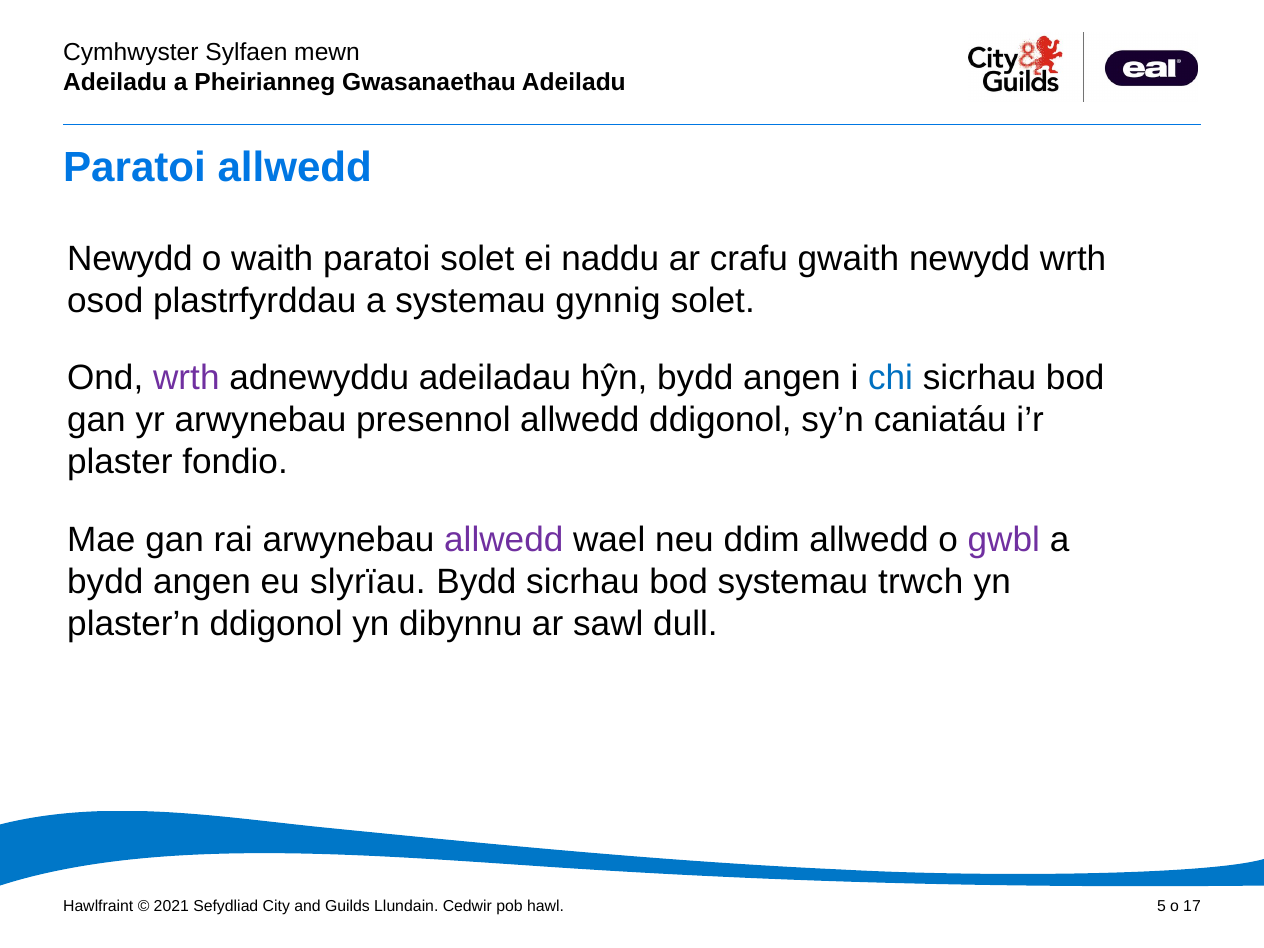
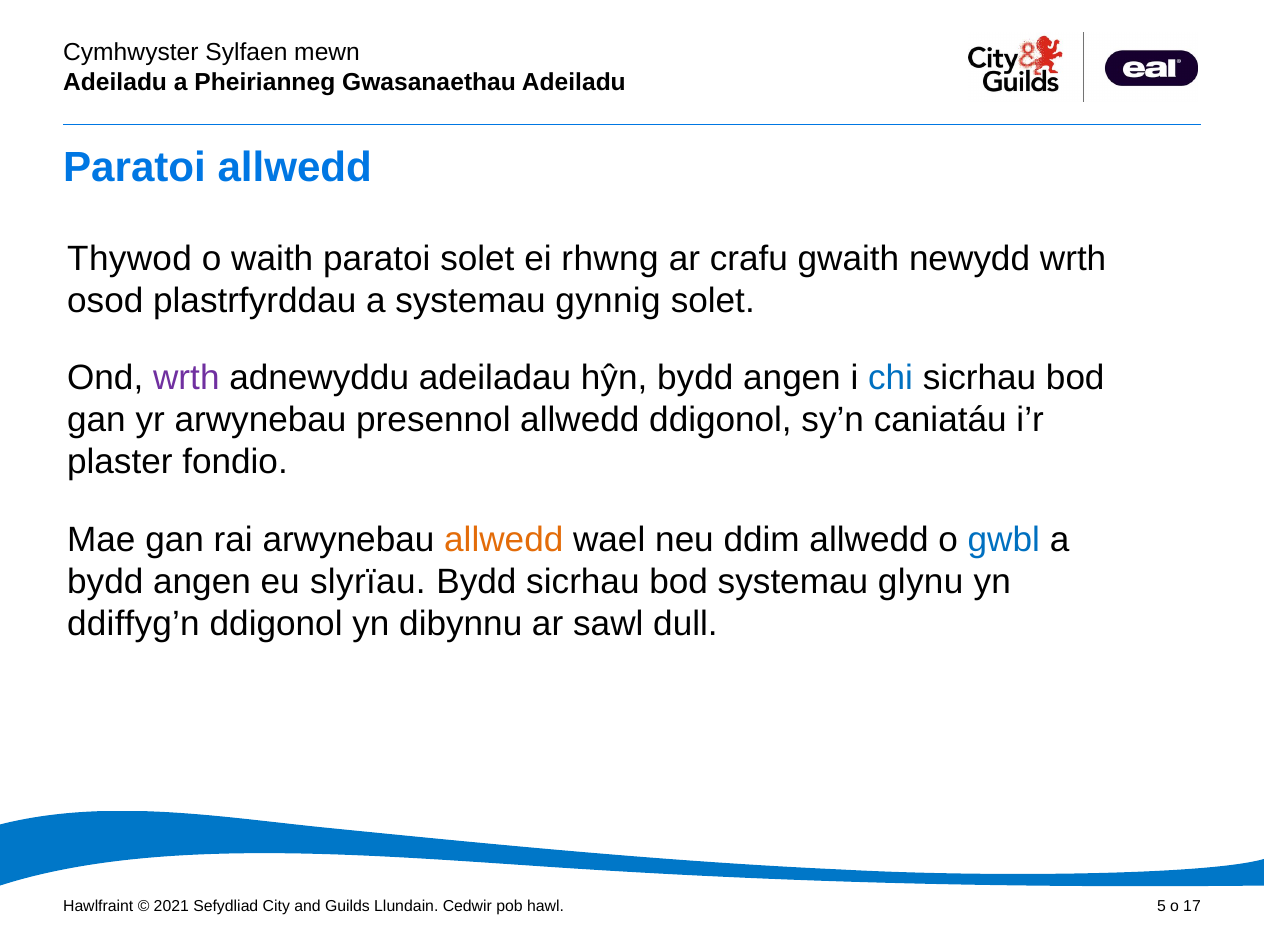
Newydd: Newydd -> Thywod (130, 259)
naddu: naddu -> rhwng (610, 259)
allwedd colour: purple -> orange (504, 540)
gwbl colour: purple -> blue (1004, 540)
trwch: trwch -> glynu (921, 582)
plaster’n: plaster’n -> ddiffyg’n (133, 624)
